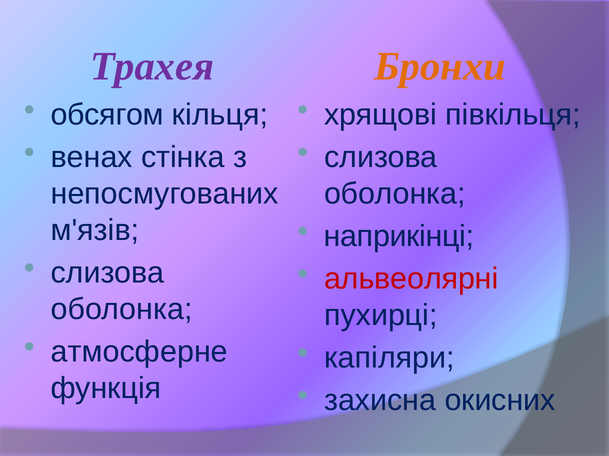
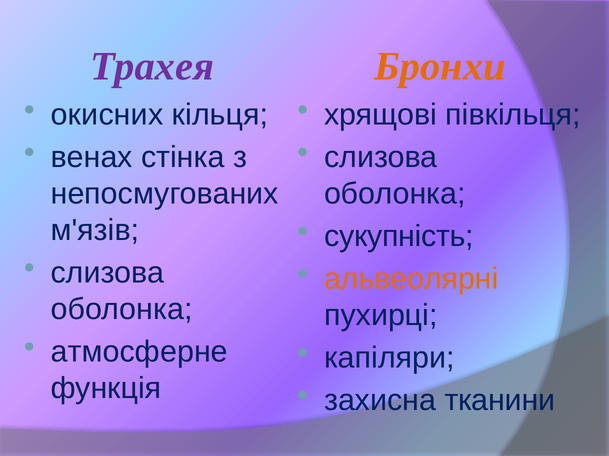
обсягом: обсягом -> окисних (107, 115)
наприкінці: наприкінці -> сукупність (399, 237)
альвеолярні colour: red -> orange (411, 279)
окисних: окисних -> тканини (500, 401)
